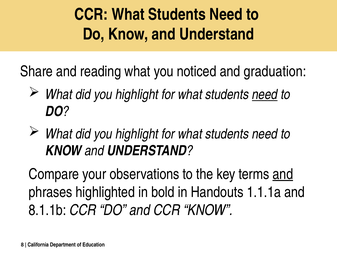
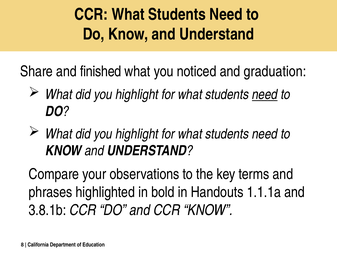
reading: reading -> finished (101, 71)
and underline: present -> none (283, 174)
8.1.1b: 8.1.1b -> 3.8.1b (47, 210)
